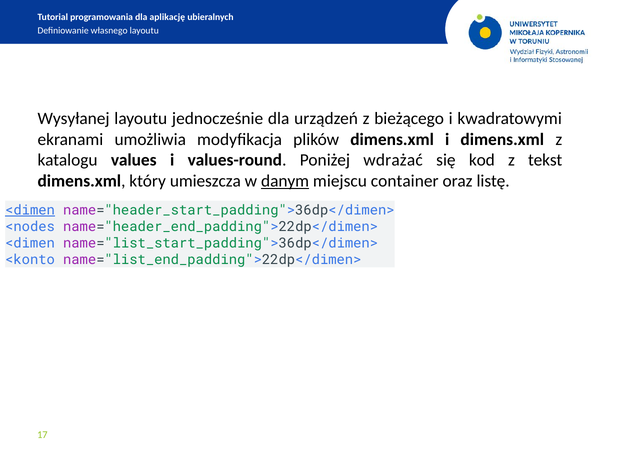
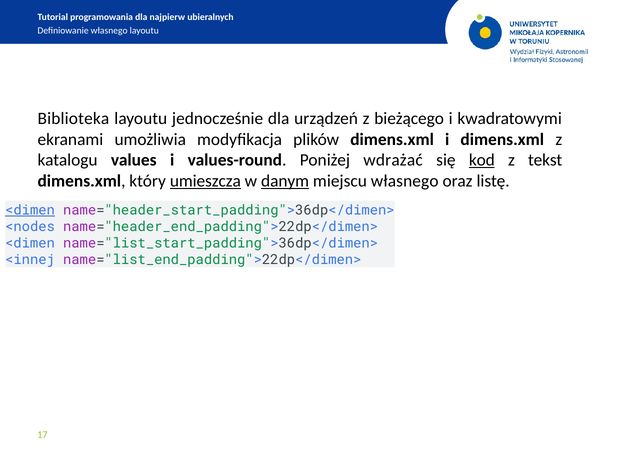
aplikację: aplikację -> najpierw (167, 17)
Wysyłanej: Wysyłanej -> Biblioteka (73, 119)
kod underline: none -> present (482, 160)
umieszcza underline: none -> present (205, 181)
miejscu container: container -> własnego (405, 181)
<konto: <konto -> <innej (30, 260)
